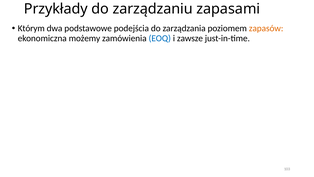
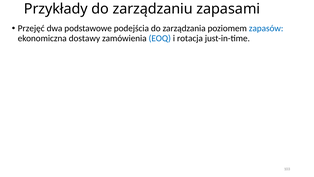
Którym: Którym -> Przejęć (31, 28)
zapasów colour: orange -> blue (266, 28)
możemy: możemy -> dostawy (84, 38)
zawsze: zawsze -> rotacja (190, 38)
